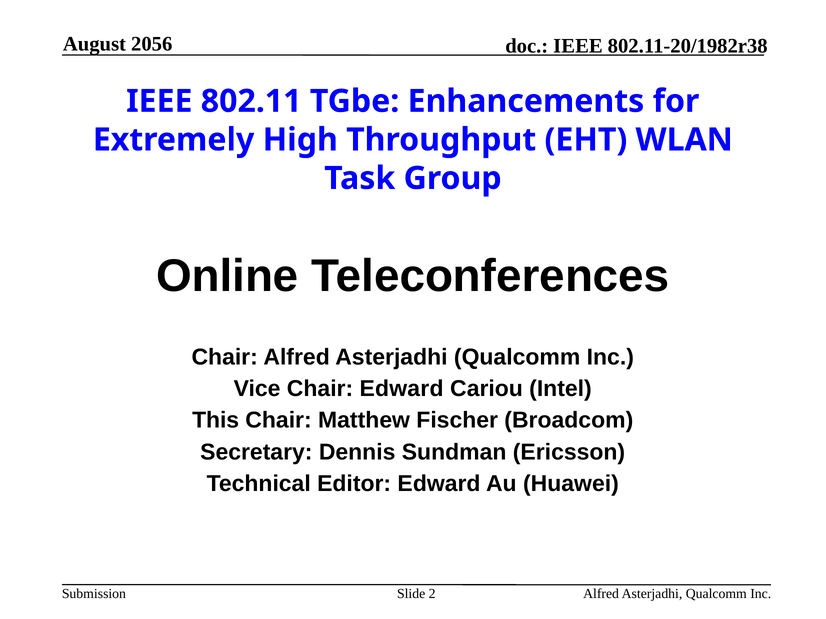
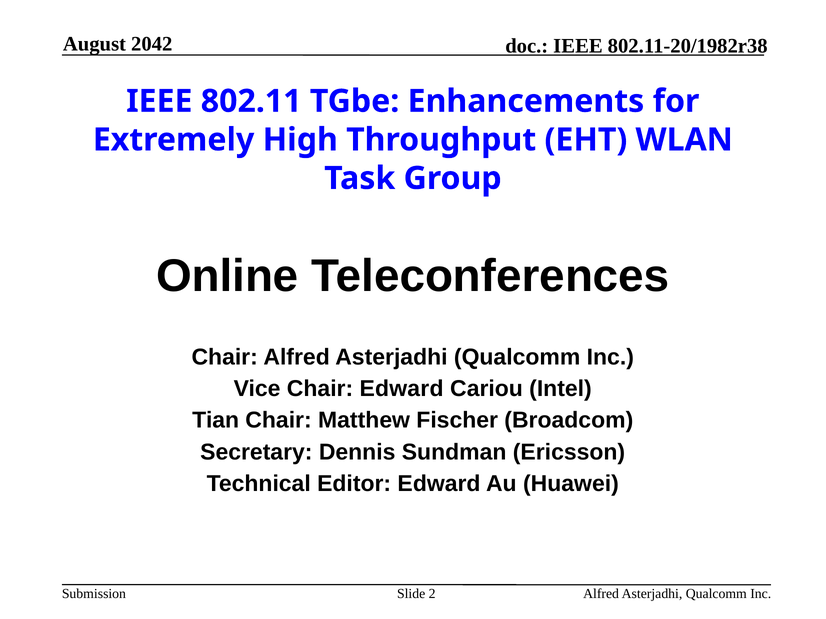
2056: 2056 -> 2042 (152, 44)
This: This -> Tian (216, 421)
